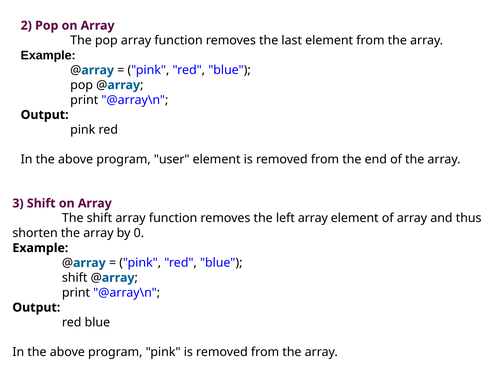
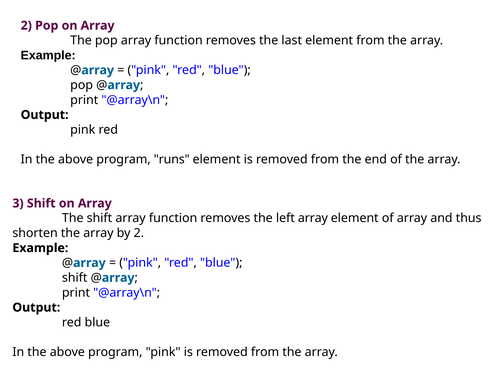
user: user -> runs (172, 159)
by 0: 0 -> 2 (139, 233)
